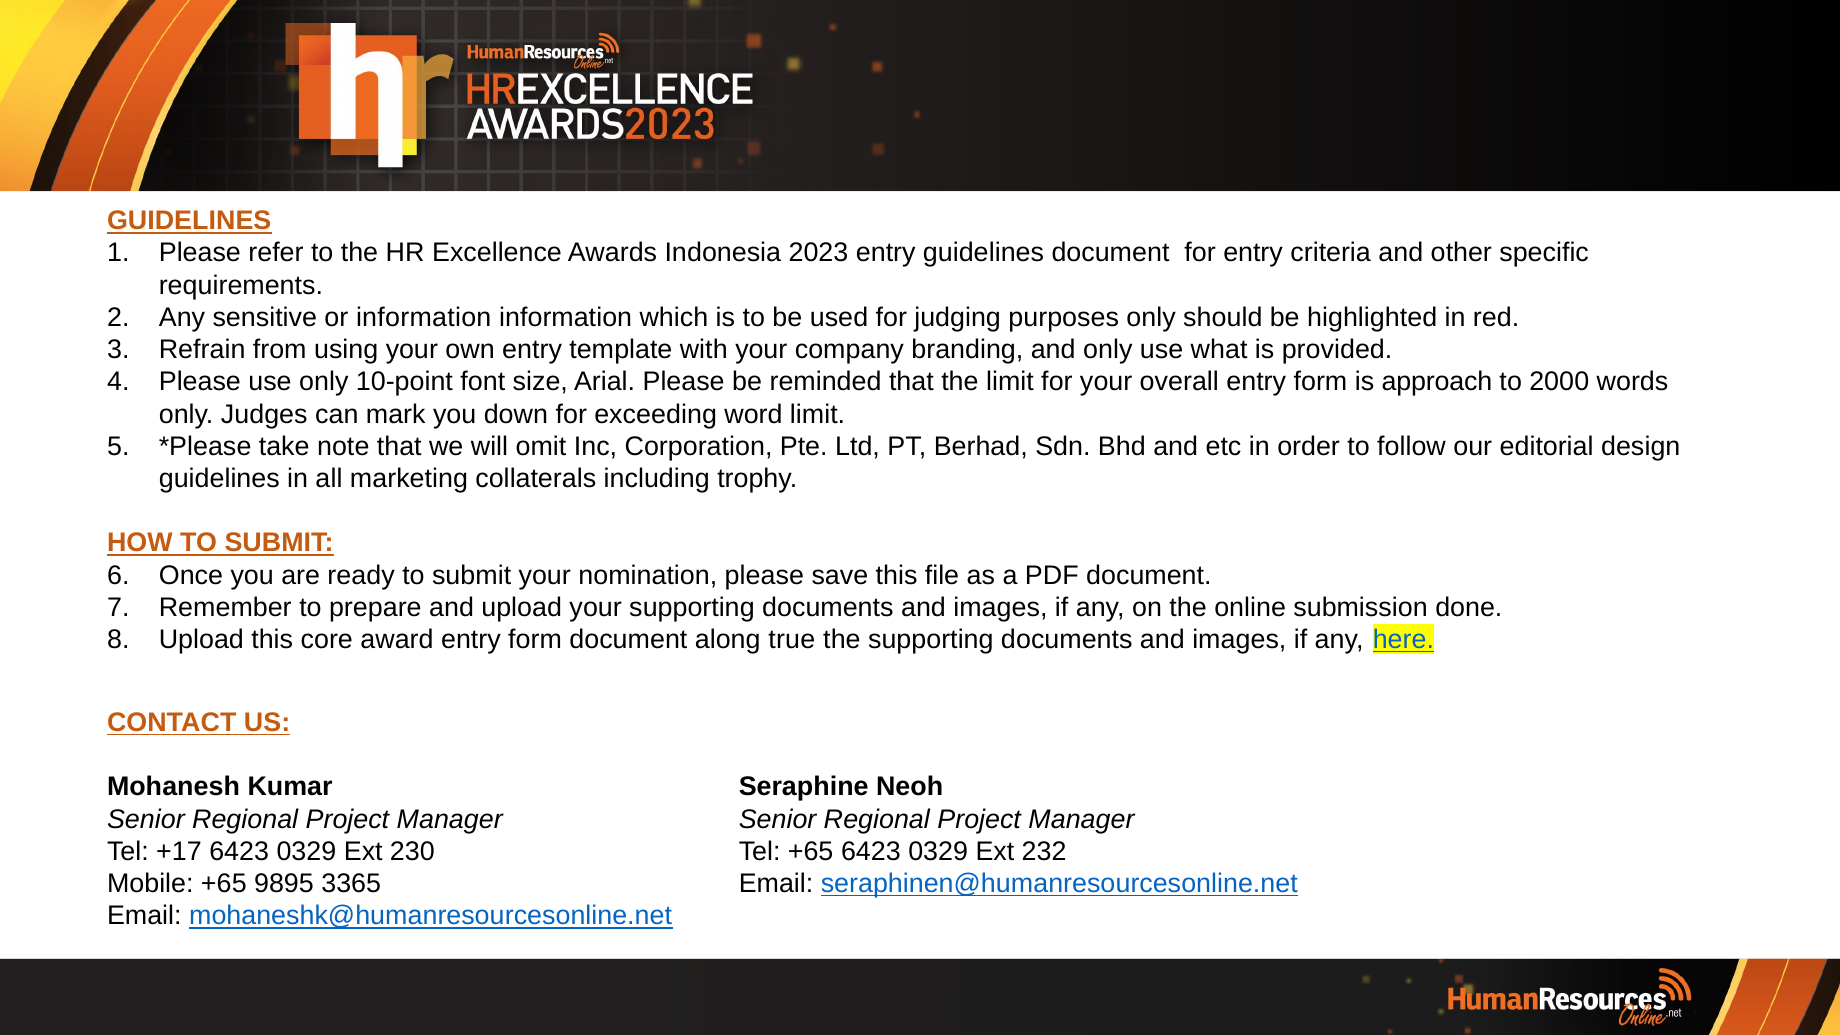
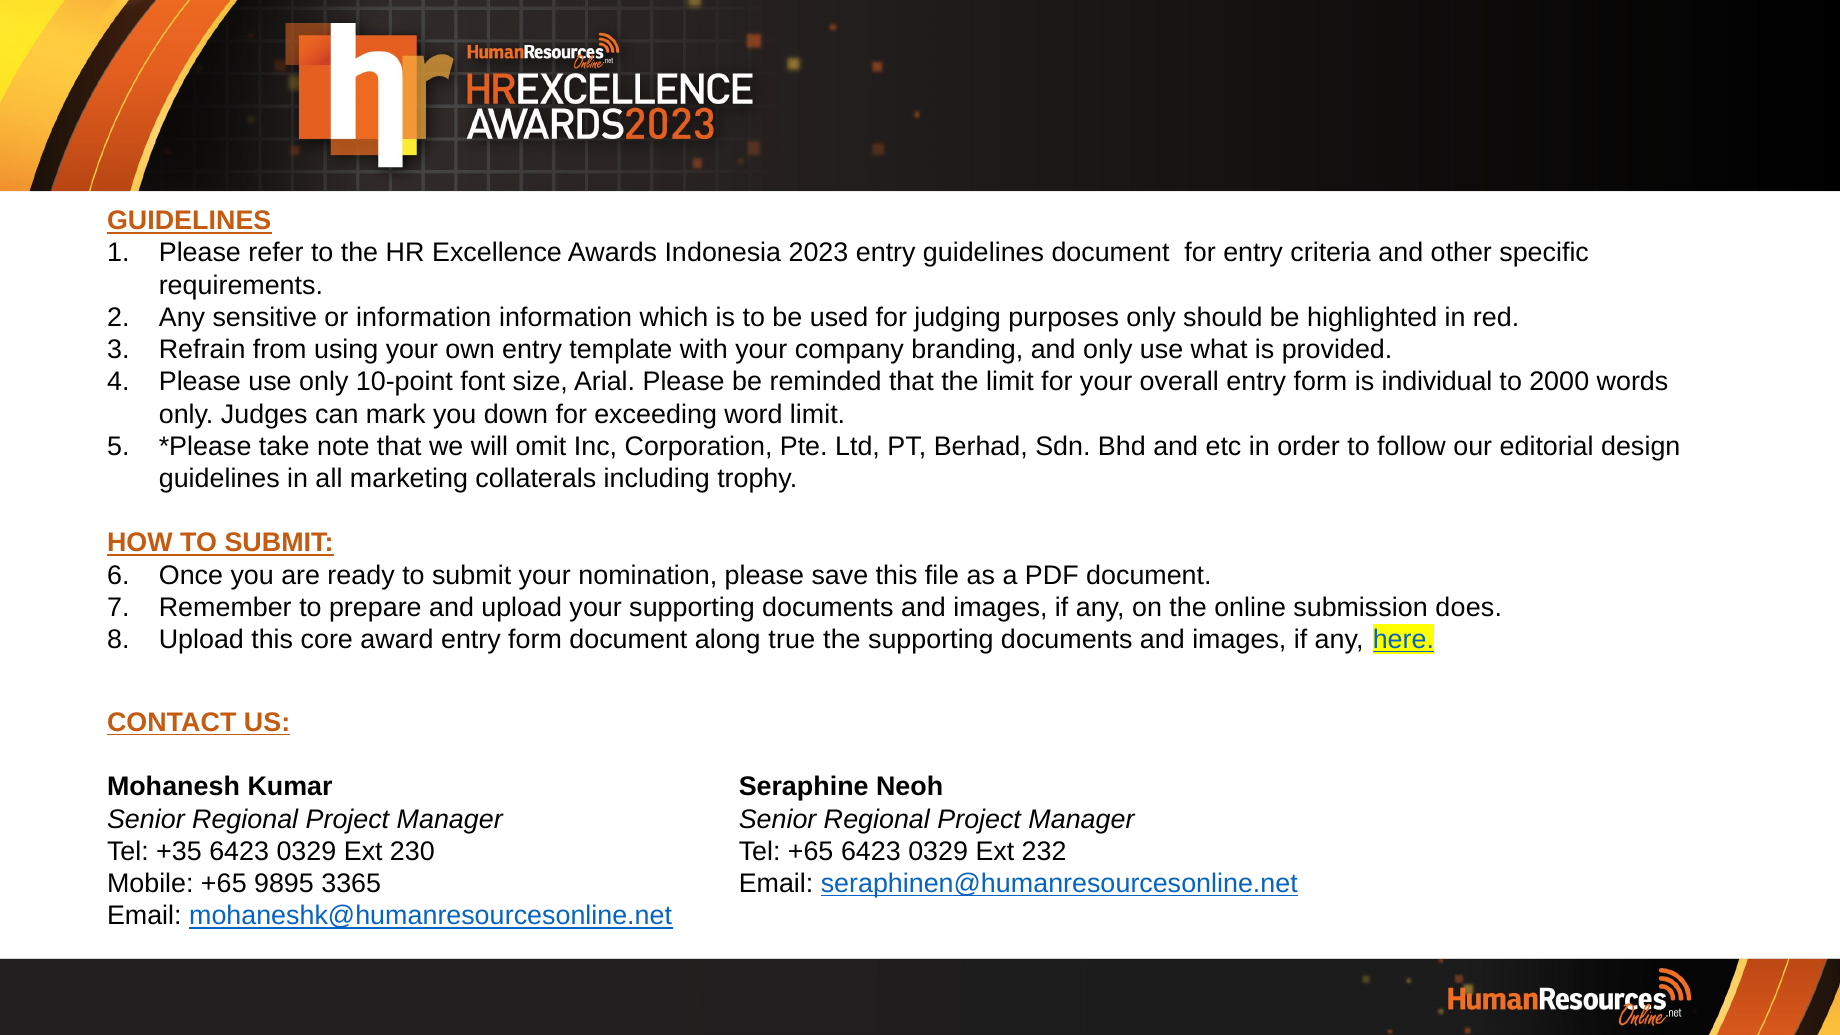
approach: approach -> individual (1437, 382)
done: done -> does (1469, 608)
+17: +17 -> +35 (179, 852)
